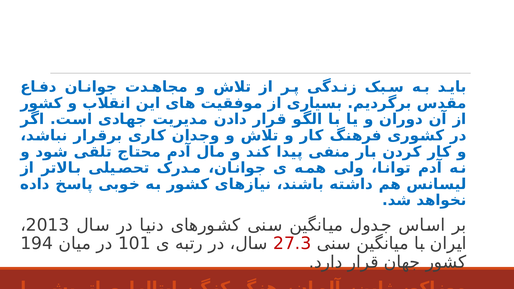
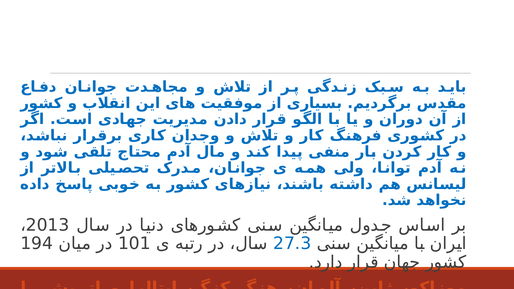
27.3 colour: red -> blue (292, 244)
